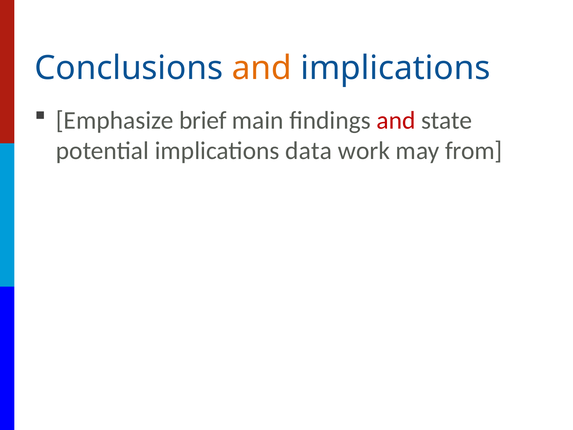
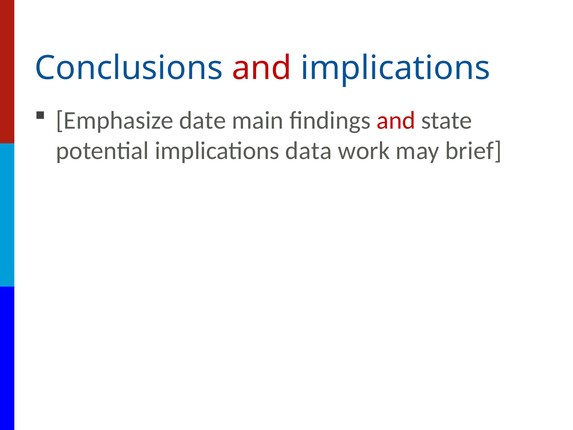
and colour: orange -> red (262, 68)
brief: brief -> date (203, 120)
from: from -> brief (473, 151)
